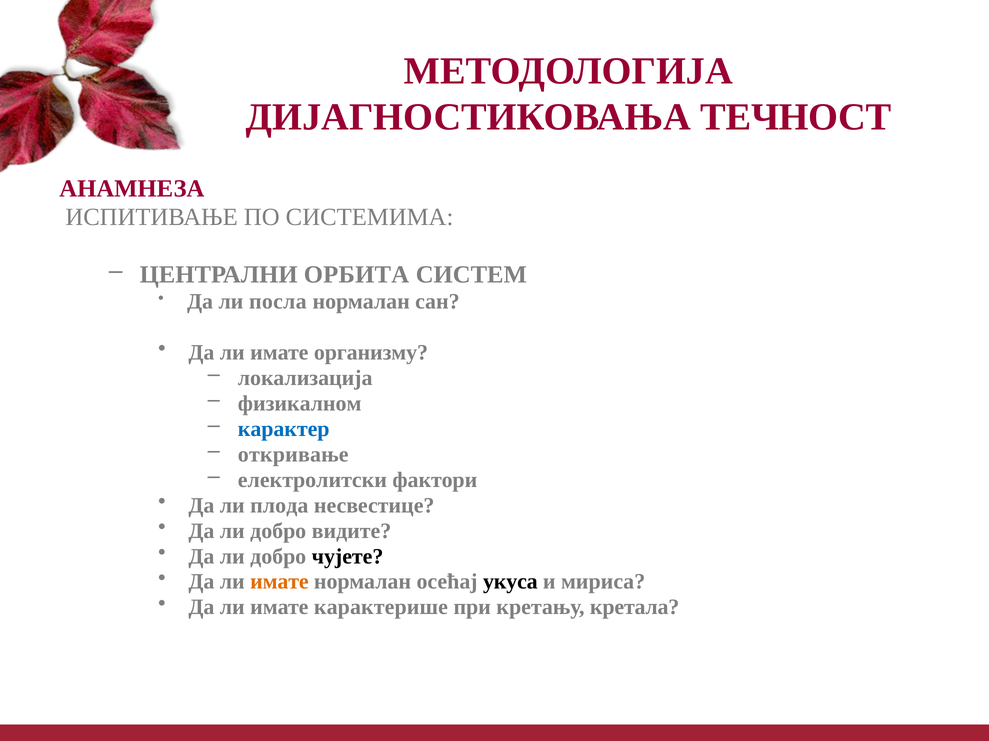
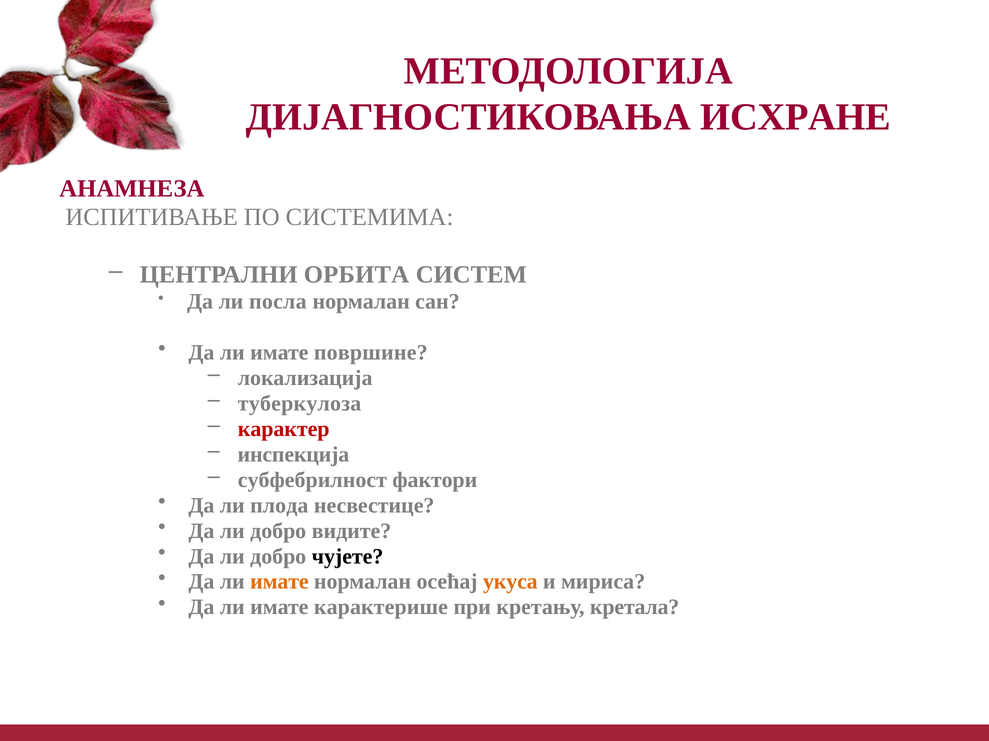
ТЕЧНОСТ: ТЕЧНОСТ -> ИСХРАНЕ (796, 117)
организму: организму -> површине (371, 353)
физикалном: физикалном -> туберкулоза (300, 404)
карактер colour: blue -> red (284, 429)
откривање: откривање -> инспекција (293, 455)
електролитски: електролитски -> субфебрилност (312, 480)
укуса colour: black -> orange (510, 582)
